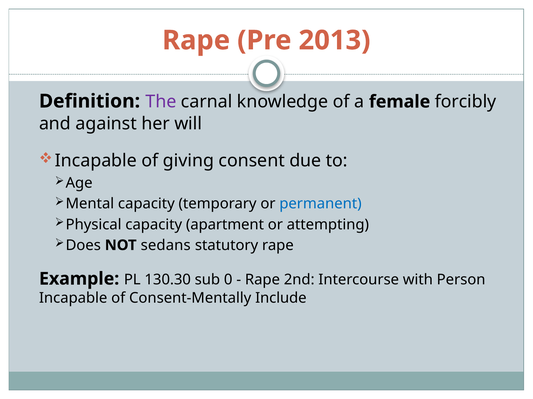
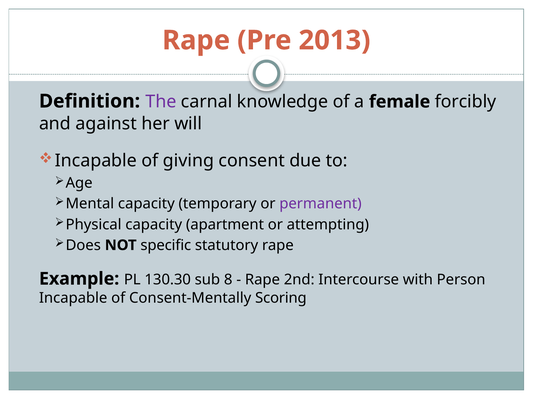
permanent colour: blue -> purple (321, 204)
sedans: sedans -> specific (166, 246)
0: 0 -> 8 (228, 280)
Include: Include -> Scoring (281, 299)
